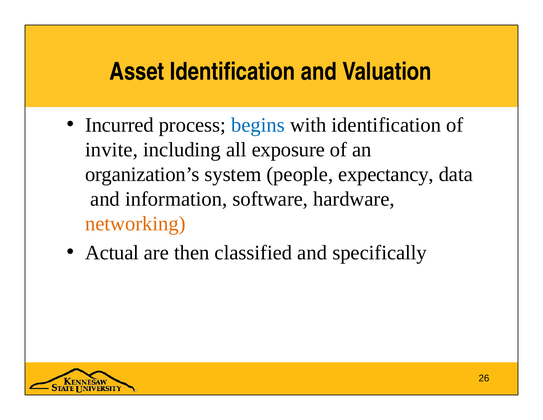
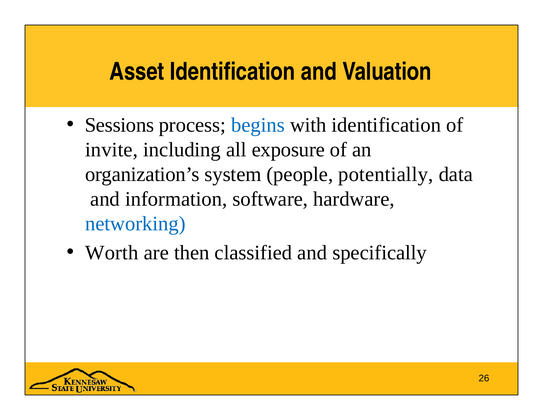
Incurred: Incurred -> Sessions (119, 125)
expectancy: expectancy -> potentially (386, 174)
networking colour: orange -> blue (135, 224)
Actual: Actual -> Worth (112, 252)
